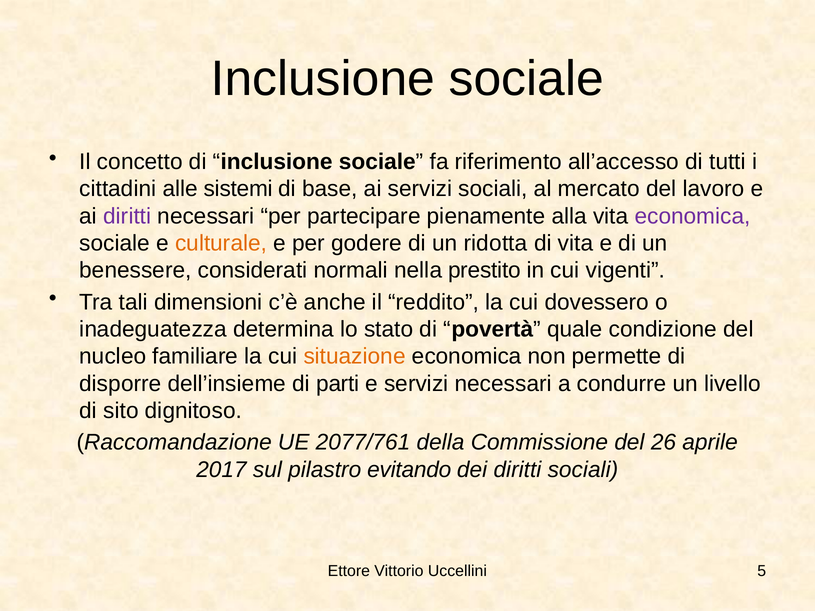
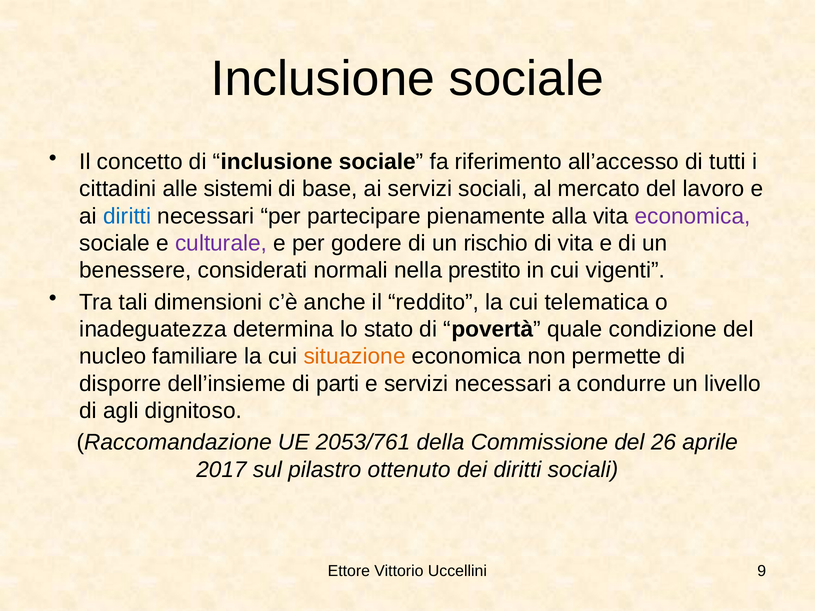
diritti colour: purple -> blue (127, 216)
culturale colour: orange -> purple (221, 243)
ridotta: ridotta -> rischio (496, 243)
dovessero: dovessero -> telematica (597, 302)
sito: sito -> agli (121, 411)
2077/761: 2077/761 -> 2053/761 (363, 443)
evitando: evitando -> ottenuto (409, 470)
5: 5 -> 9 (762, 571)
